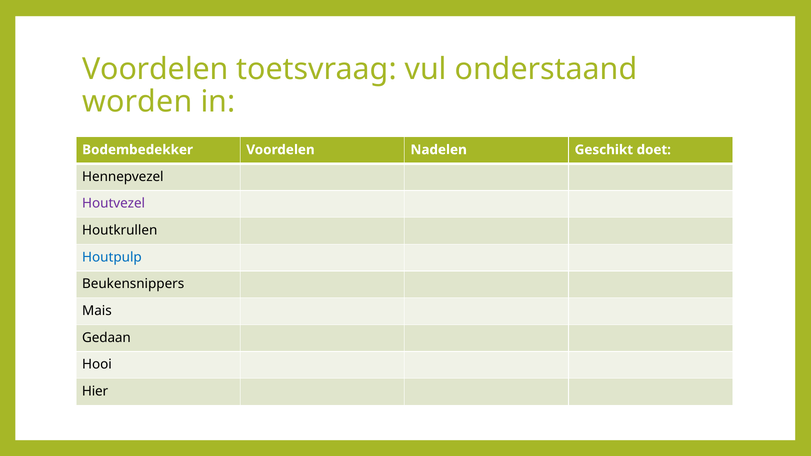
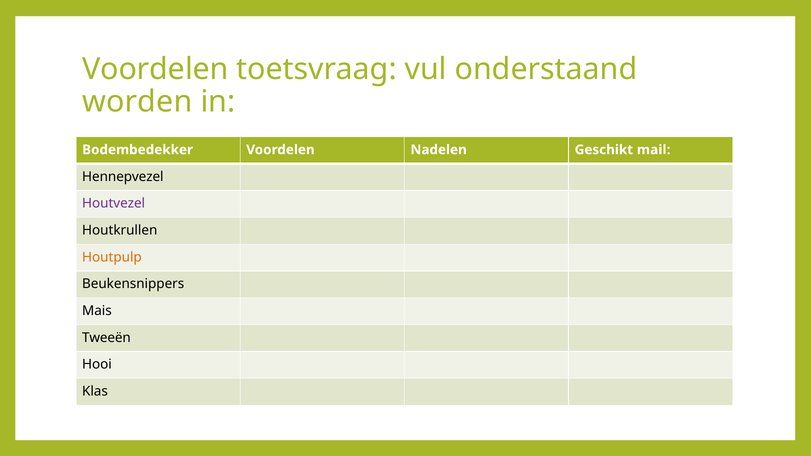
doet: doet -> mail (654, 150)
Houtpulp colour: blue -> orange (112, 257)
Gedaan: Gedaan -> Tweeën (106, 338)
Hier: Hier -> Klas (95, 391)
